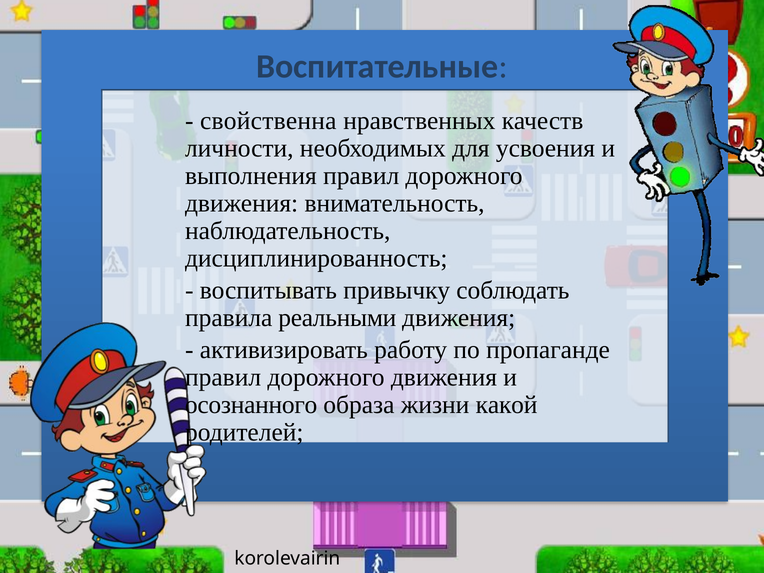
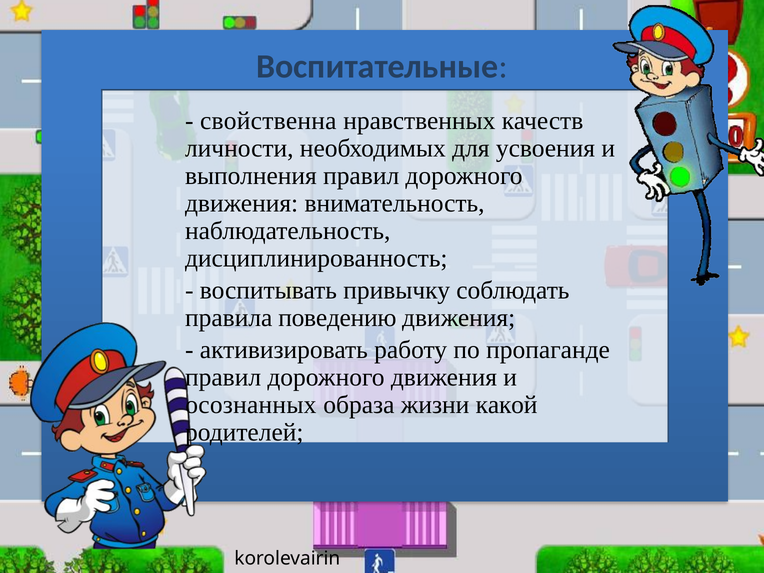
реальными: реальными -> поведению (337, 318)
осознанного: осознанного -> осознанных (251, 405)
